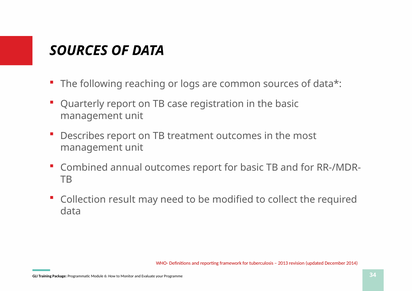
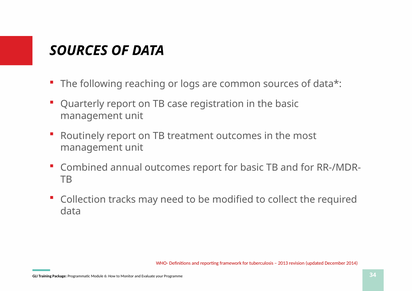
Describes: Describes -> Routinely (82, 136)
result: result -> tracks (122, 199)
